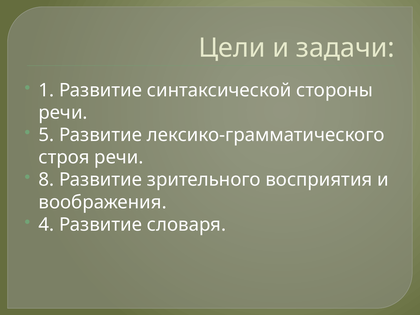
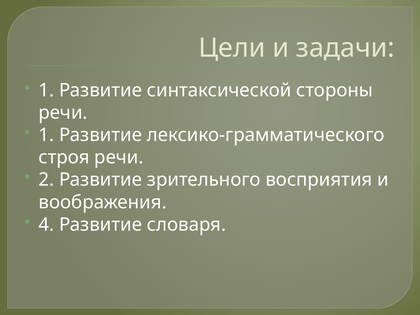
5: 5 -> 1 (46, 135)
8: 8 -> 2 (46, 180)
